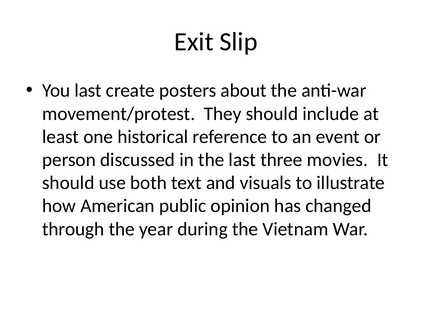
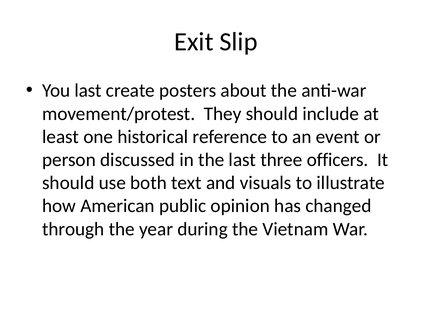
movies: movies -> officers (338, 160)
